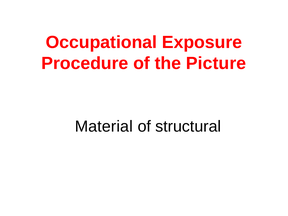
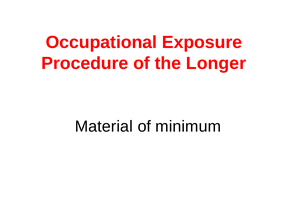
Picture: Picture -> Longer (216, 63)
structural: structural -> minimum (188, 126)
